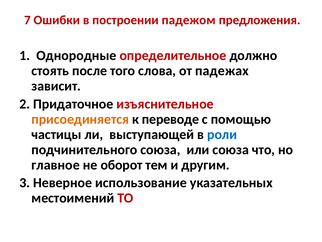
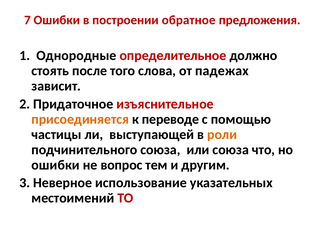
падежом: падежом -> обратное (189, 20)
роли colour: blue -> orange (222, 134)
главное: главное -> ошибки (56, 165)
оборот: оборот -> вопрос (122, 165)
